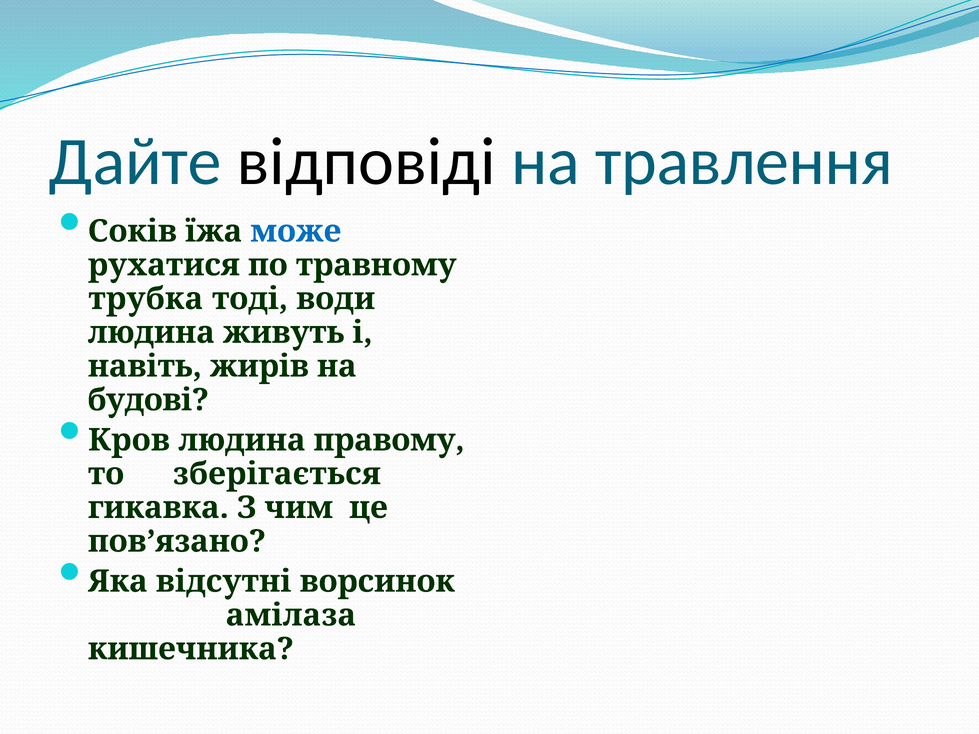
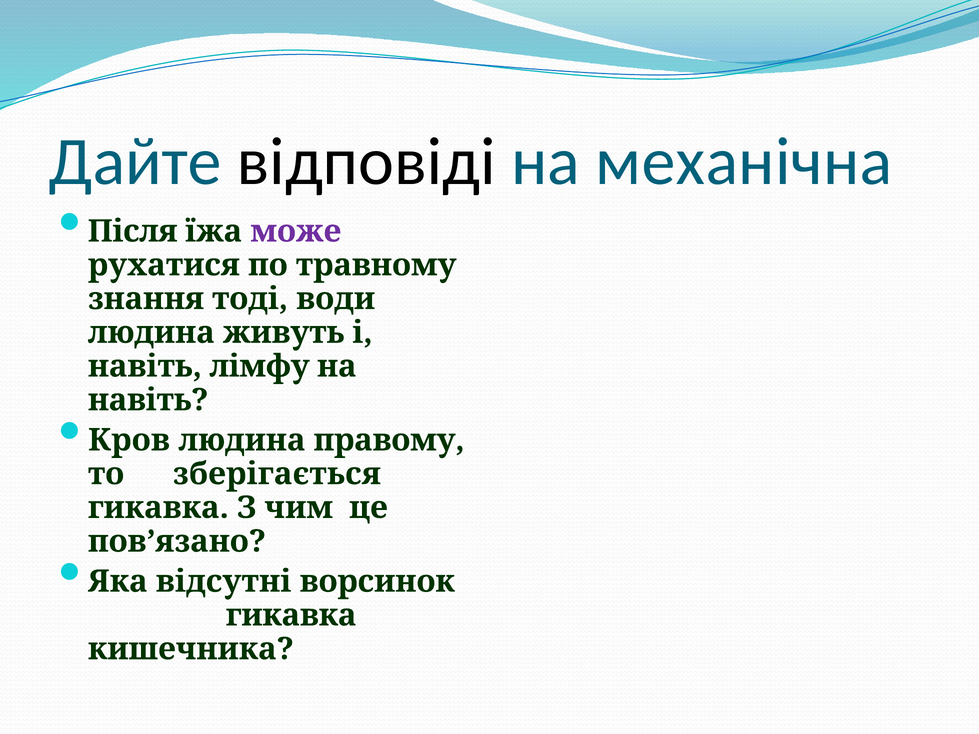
травлення: травлення -> механічна (744, 162)
Соків: Соків -> Після (133, 231)
може colour: blue -> purple (296, 231)
трубка: трубка -> знання (146, 299)
жирів: жирів -> лімфу (260, 366)
будові: будові -> навіть (148, 400)
амілаза: амілаза -> гикавка (291, 615)
